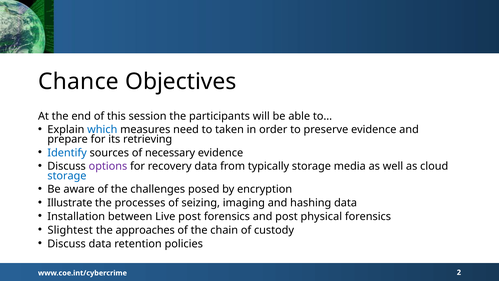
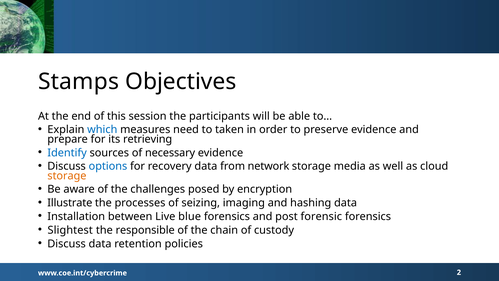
Chance: Chance -> Stamps (79, 82)
options colour: purple -> blue (108, 166)
typically: typically -> network (269, 166)
storage colour: blue -> orange (67, 176)
Live post: post -> blue (190, 216)
physical: physical -> forensic (321, 216)
approaches: approaches -> responsible (145, 230)
